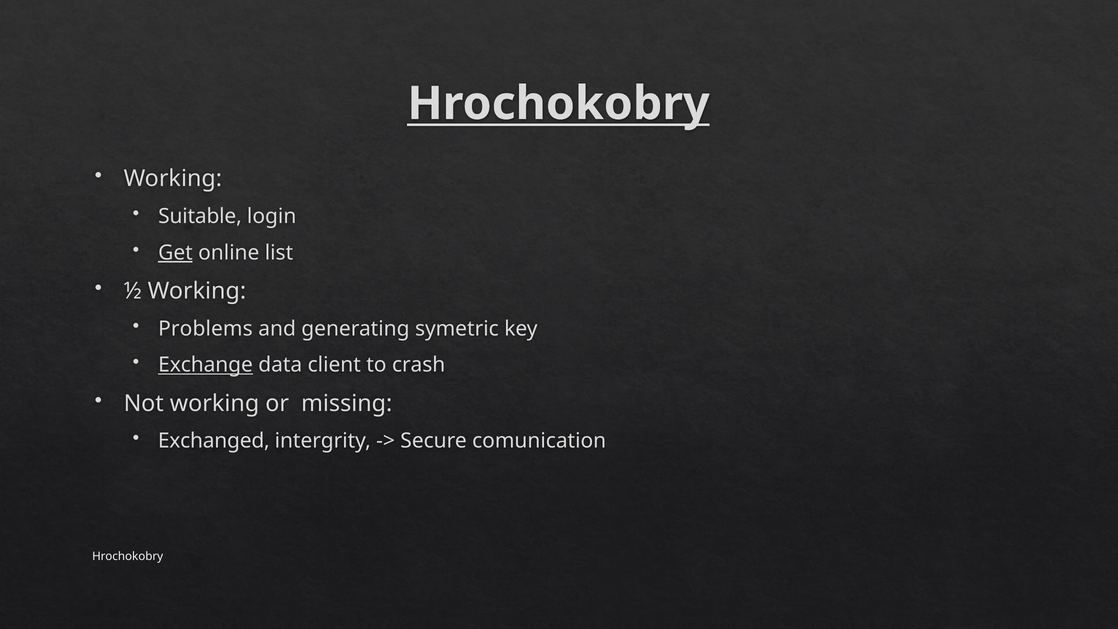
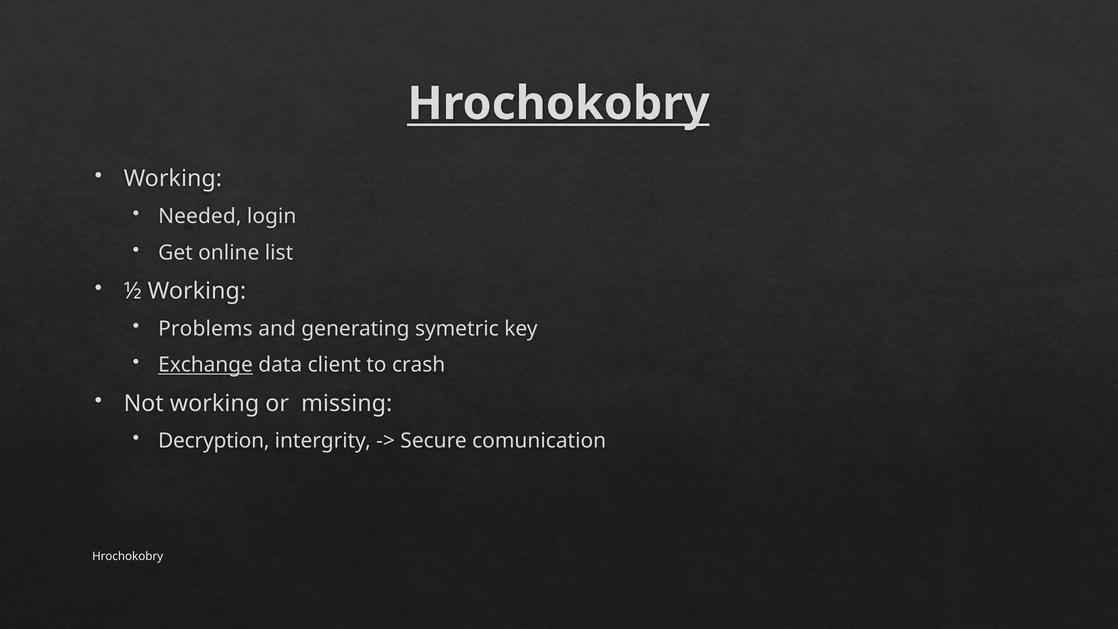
Suitable: Suitable -> Needed (200, 216)
Get underline: present -> none (175, 253)
Exchanged: Exchanged -> Decryption (214, 441)
